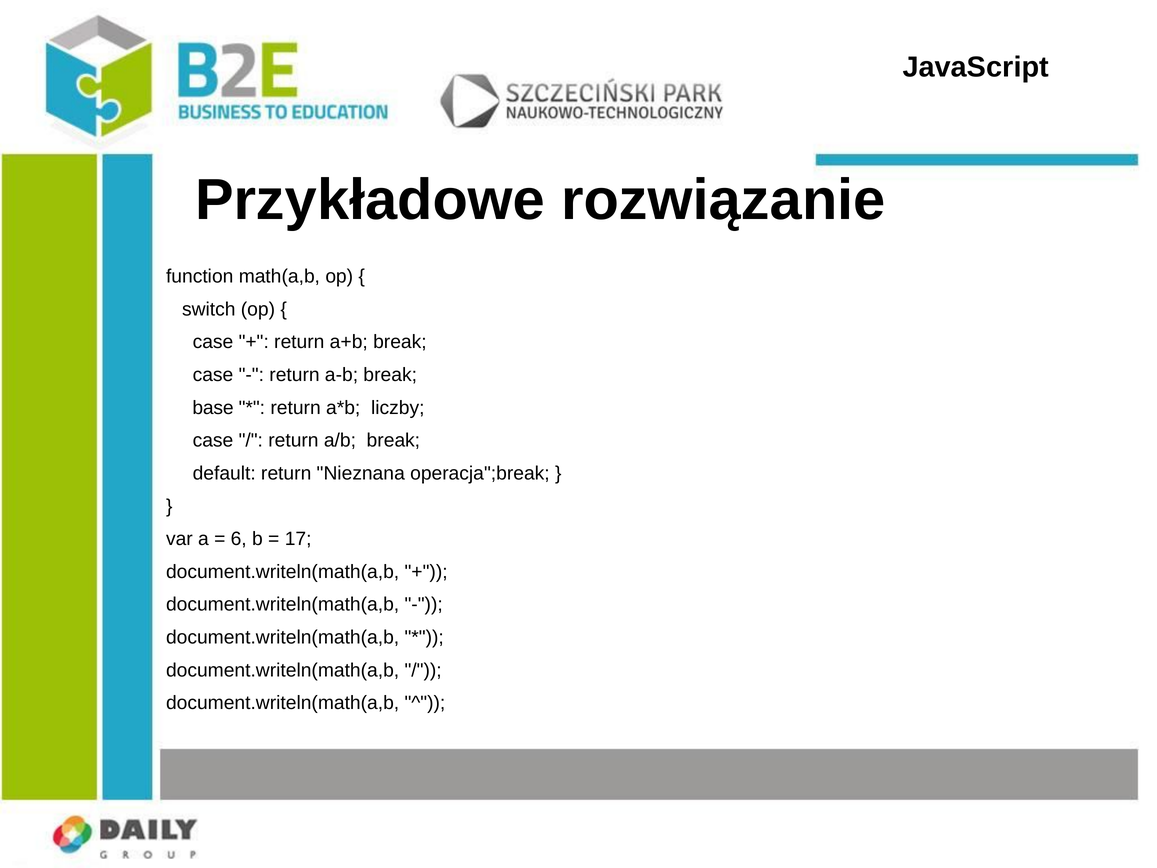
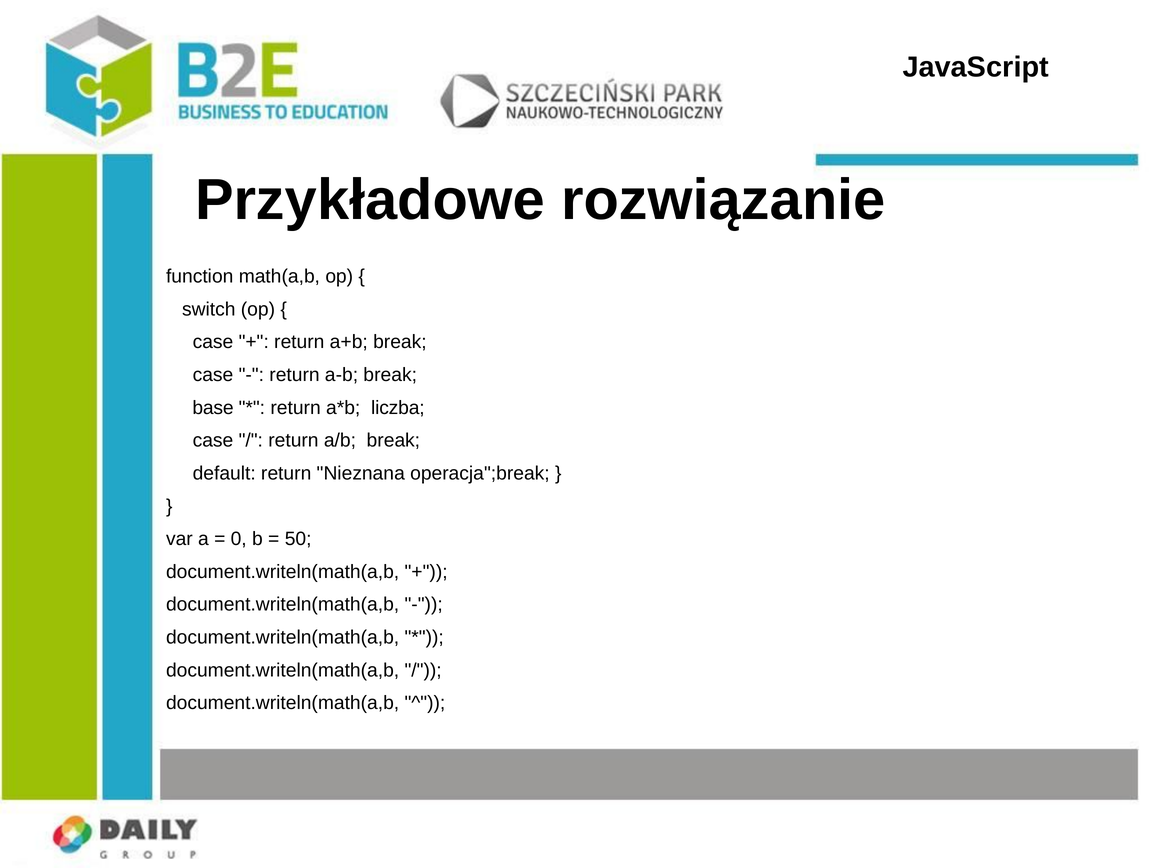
liczby: liczby -> liczba (398, 408)
6: 6 -> 0 (239, 539)
17: 17 -> 50 (298, 539)
